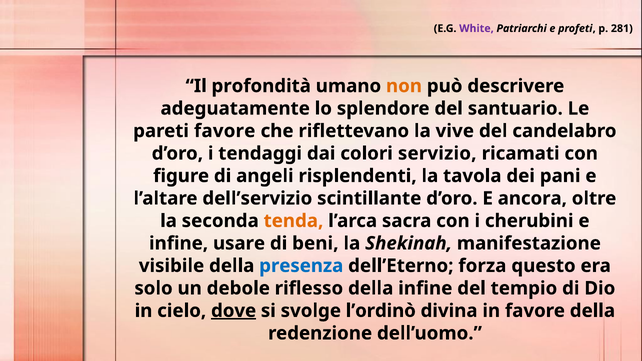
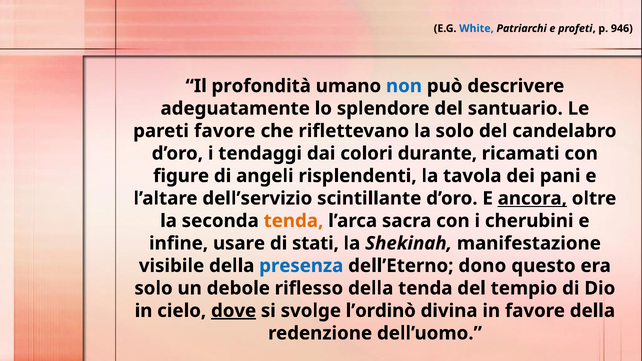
White colour: purple -> blue (476, 28)
281: 281 -> 946 (622, 28)
non colour: orange -> blue (404, 86)
la vive: vive -> solo (455, 131)
servizio: servizio -> durante (437, 153)
ancora underline: none -> present (532, 198)
beni: beni -> stati (315, 243)
forza: forza -> dono (482, 266)
della infine: infine -> tenda (425, 288)
